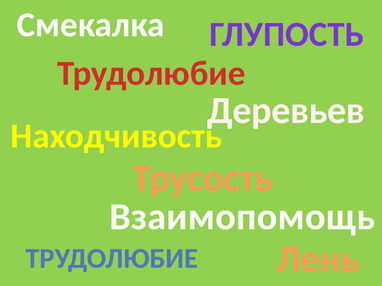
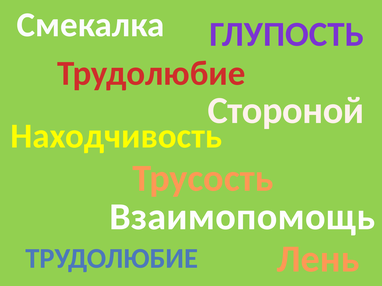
Деревьев: Деревьев -> Стороной (286, 111)
